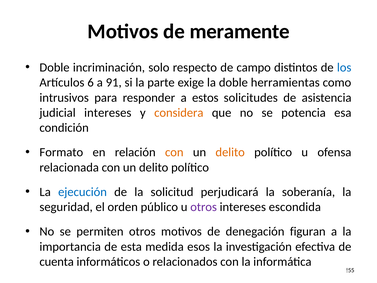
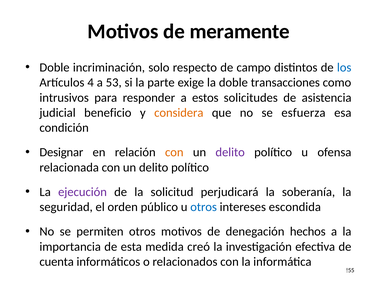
6: 6 -> 4 (91, 82)
91: 91 -> 53 (114, 82)
herramientas: herramientas -> transacciones (285, 82)
judicial intereses: intereses -> beneficio (108, 113)
potencia: potencia -> esfuerza (303, 113)
Formato: Formato -> Designar (61, 152)
delito colour: orange -> purple (230, 152)
ejecución colour: blue -> purple (83, 192)
otros colour: purple -> blue (204, 207)
figuran: figuran -> hechos (308, 231)
esos: esos -> creó (199, 246)
